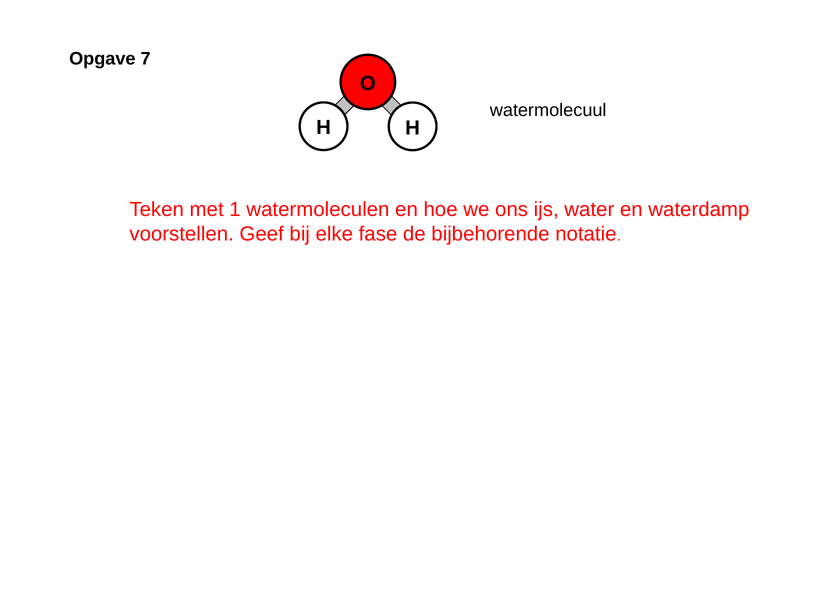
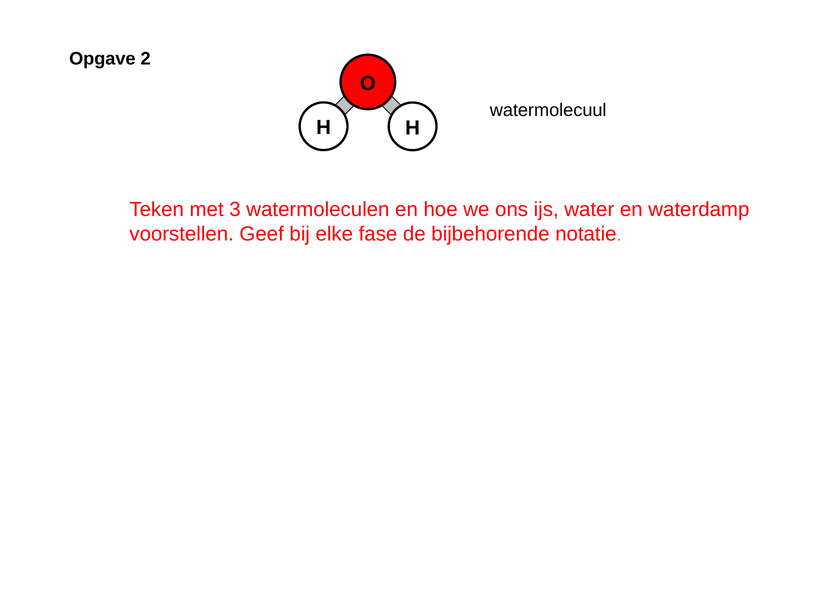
7: 7 -> 2 (146, 59)
1: 1 -> 3 (235, 210)
